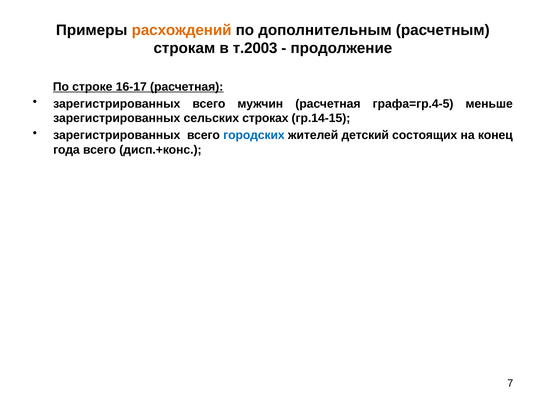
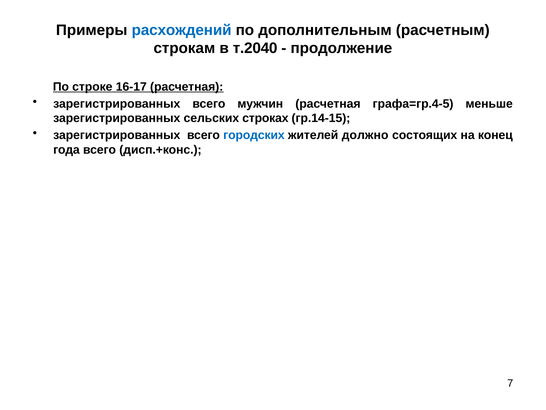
расхождений colour: orange -> blue (182, 30)
т.2003: т.2003 -> т.2040 (255, 48)
детский: детский -> должно (365, 135)
